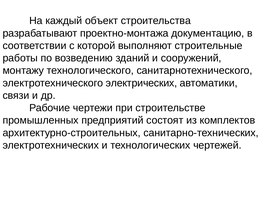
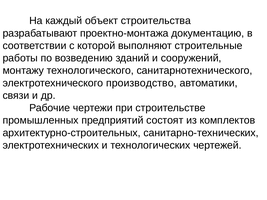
электрических: электрических -> производство (141, 83)
